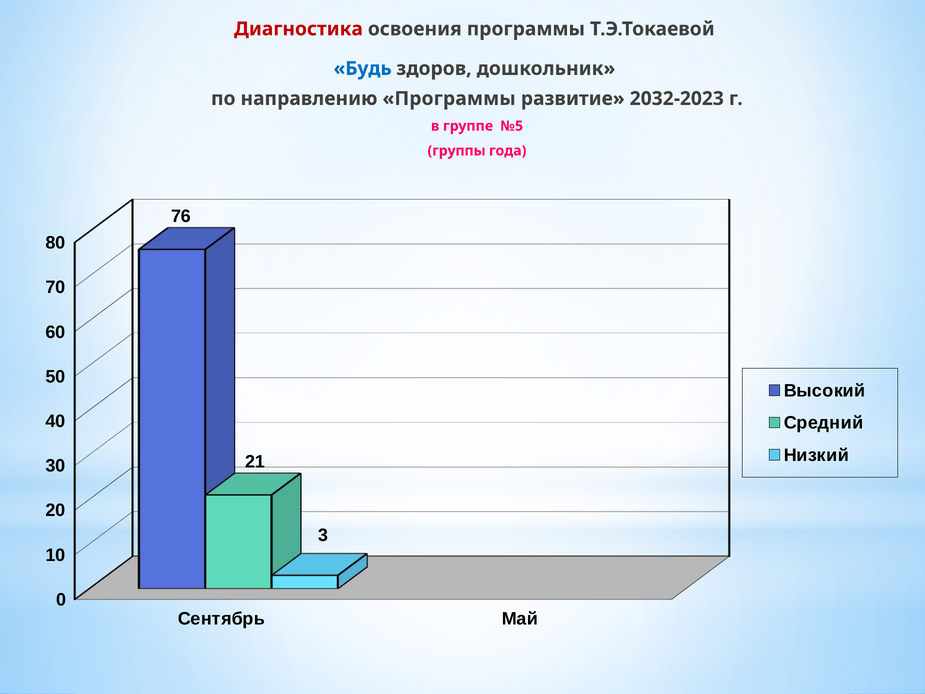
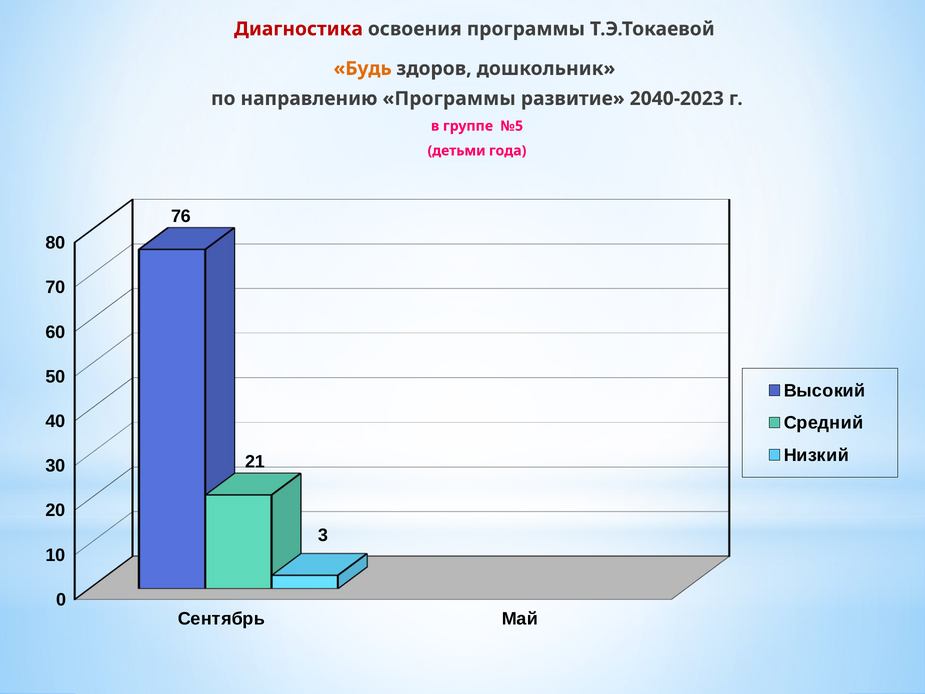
Будь colour: blue -> orange (363, 69)
2032-2023: 2032-2023 -> 2040-2023 (677, 99)
группы: группы -> детьми (457, 151)
